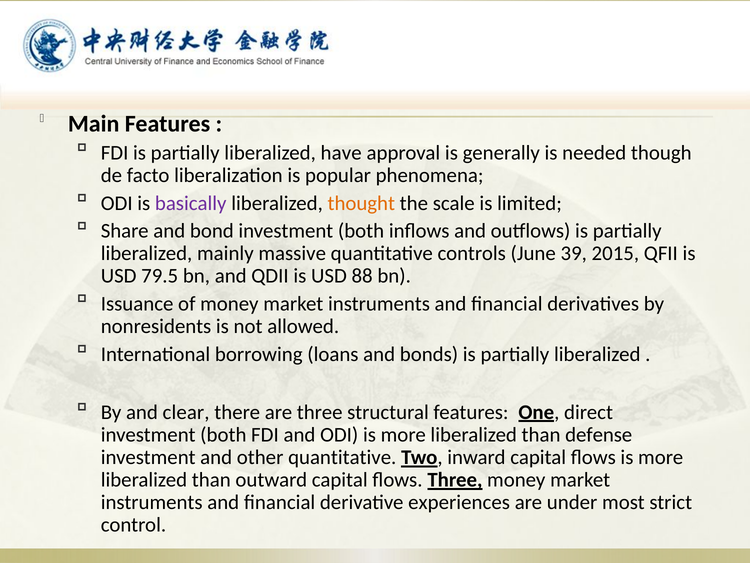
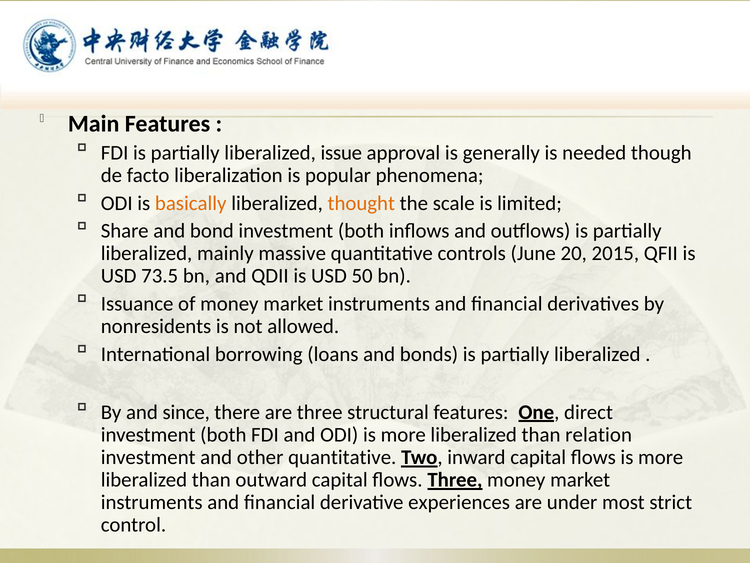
have: have -> issue (341, 153)
basically colour: purple -> orange (191, 203)
39: 39 -> 20 (574, 253)
79.5: 79.5 -> 73.5 (160, 276)
88: 88 -> 50 (362, 276)
clear: clear -> since (186, 412)
defense: defense -> relation (599, 434)
